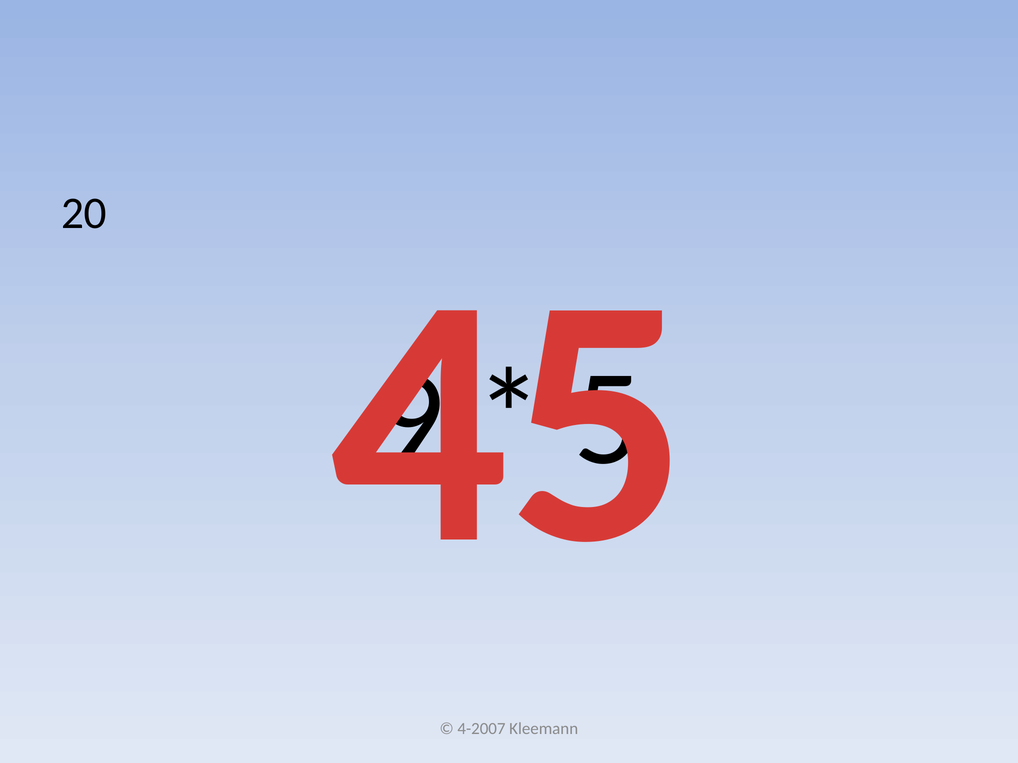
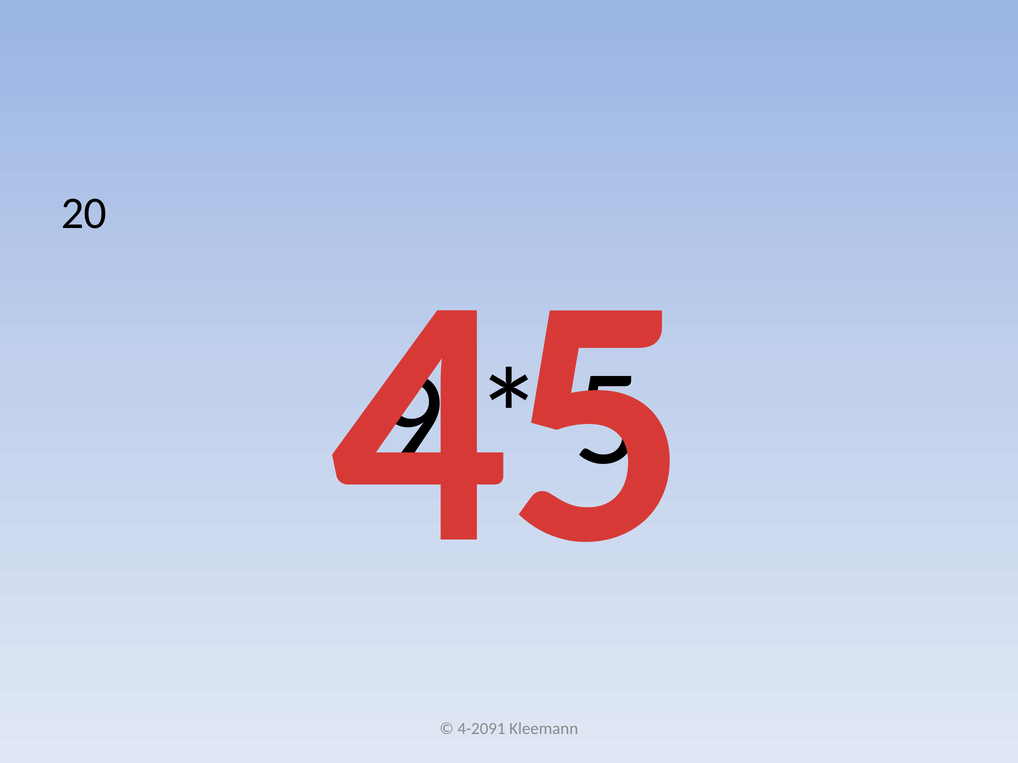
4-2007: 4-2007 -> 4-2091 (481, 729)
